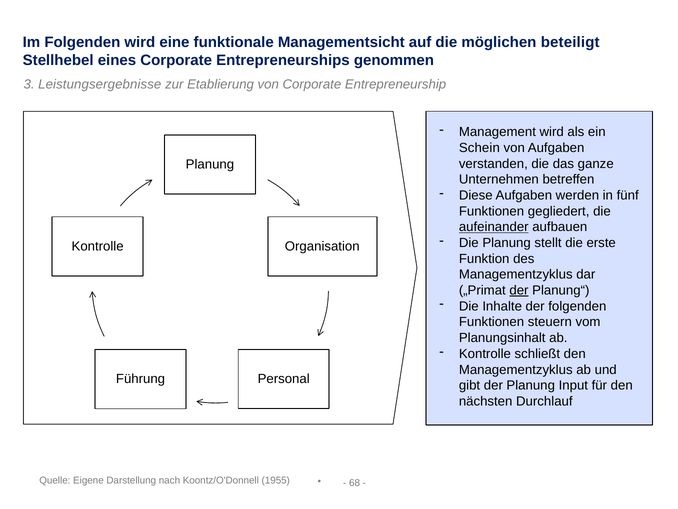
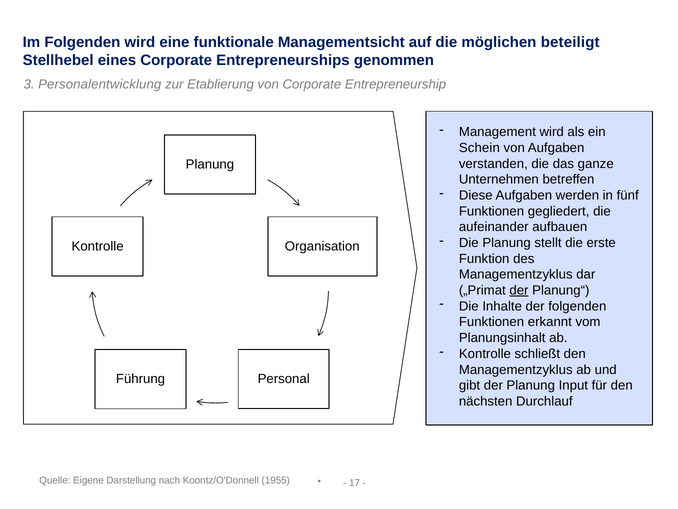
Leistungsergebnisse: Leistungsergebnisse -> Personalentwicklung (100, 84)
aufeinander underline: present -> none (494, 227)
steuern: steuern -> erkannt (550, 322)
68: 68 -> 17 (355, 482)
